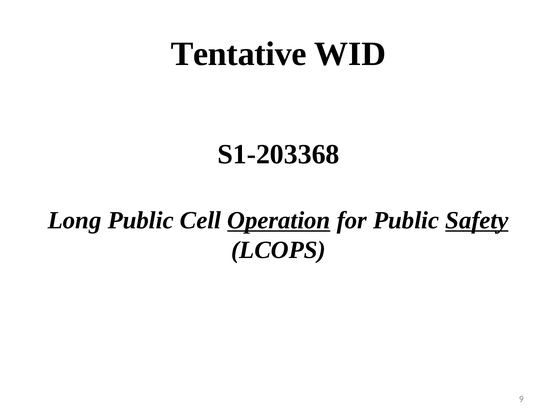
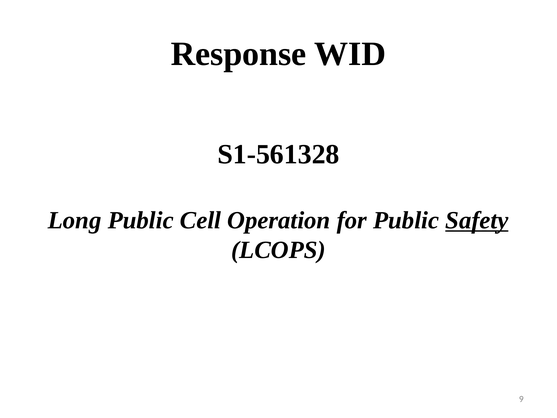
Tentative: Tentative -> Response (239, 54)
S1-203368: S1-203368 -> S1-561328 (278, 154)
Operation underline: present -> none (279, 220)
